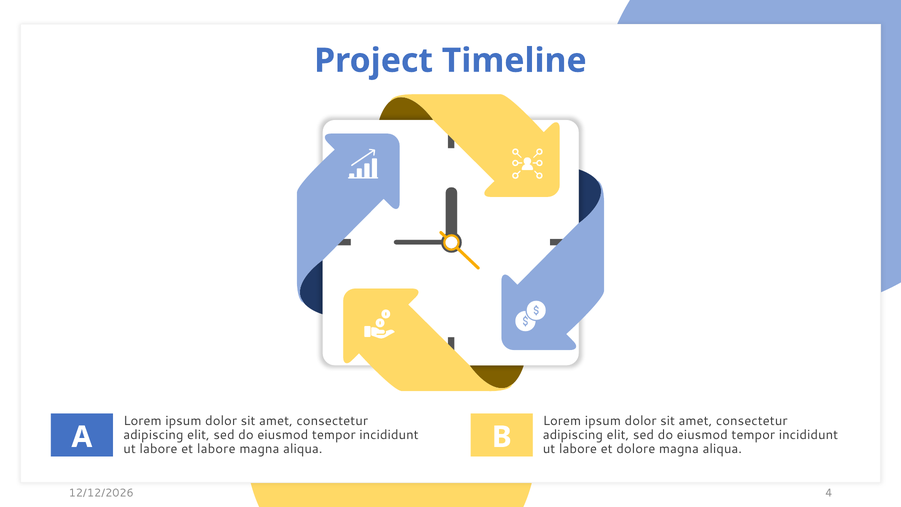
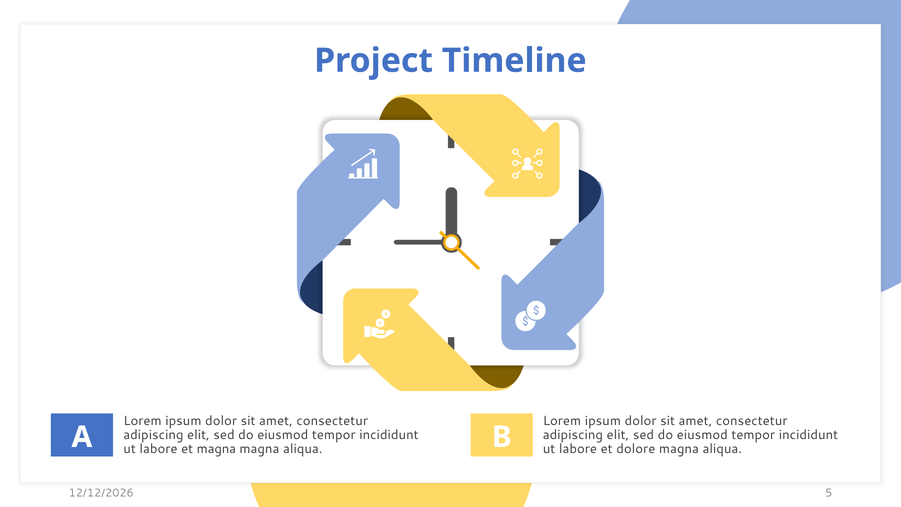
et labore: labore -> magna (216, 449)
4: 4 -> 5 (829, 493)
